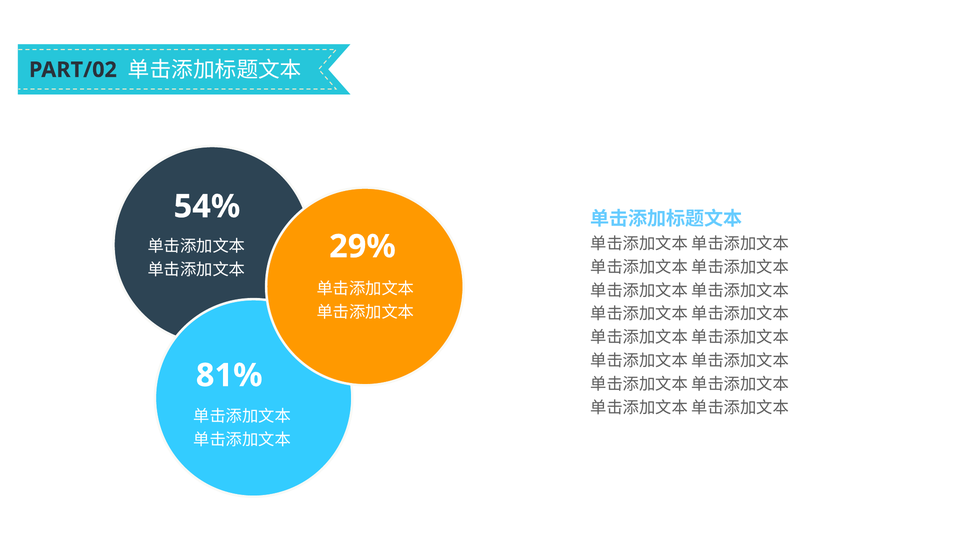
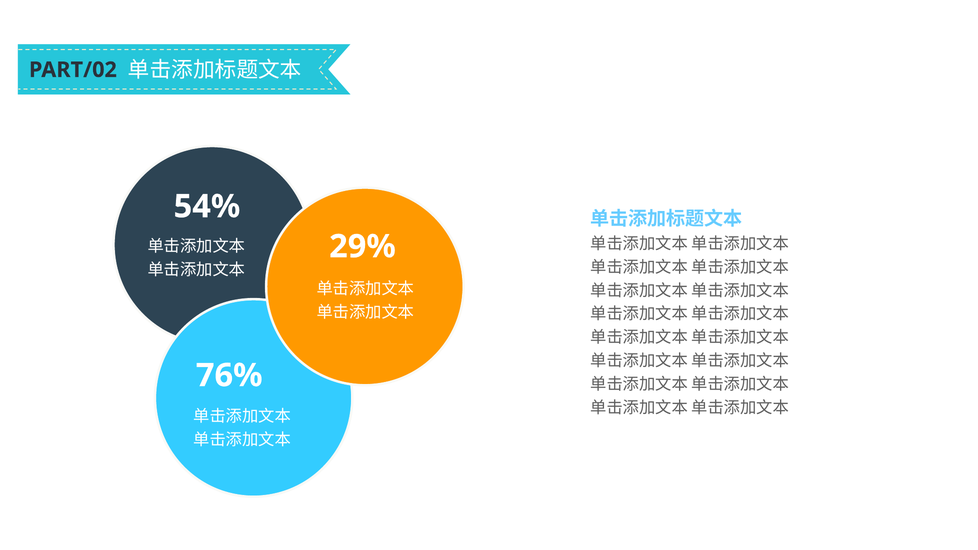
81%: 81% -> 76% (229, 375)
